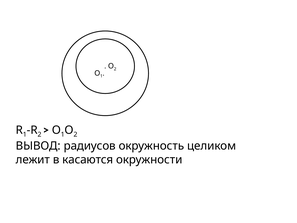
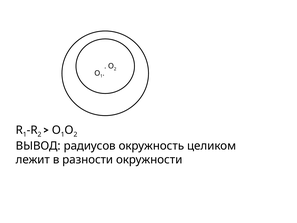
касаются: касаются -> разности (88, 160)
